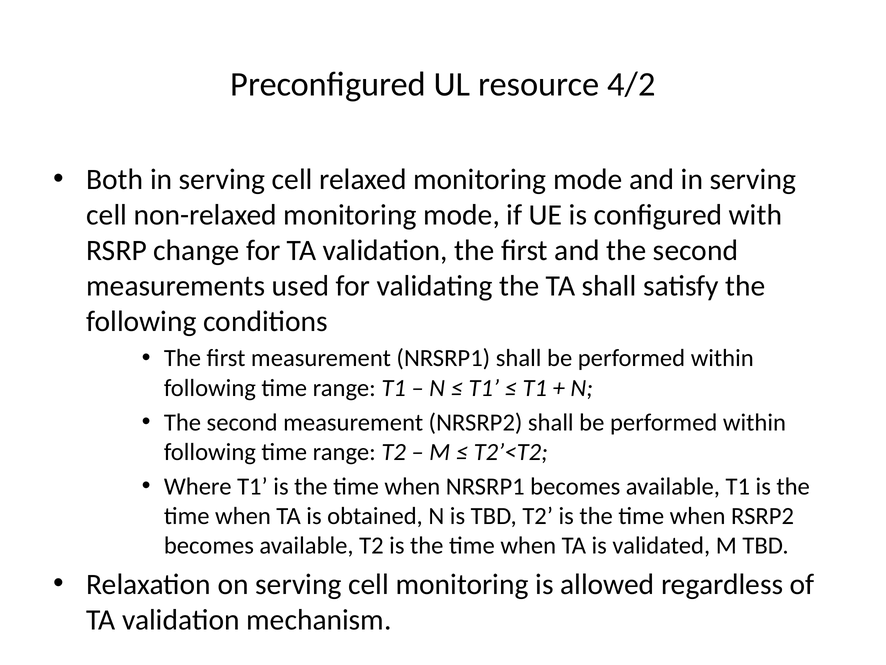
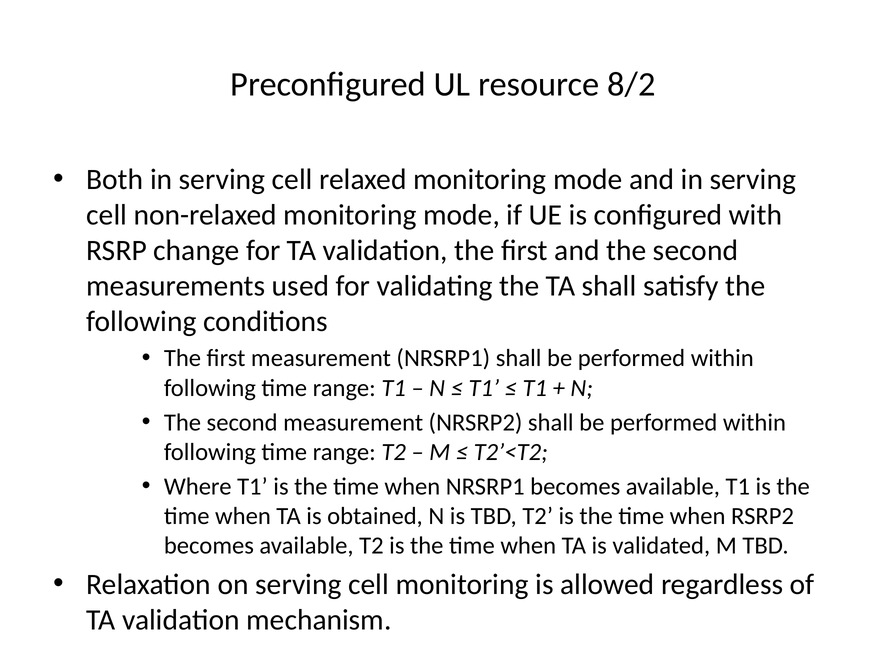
4/2: 4/2 -> 8/2 (631, 84)
